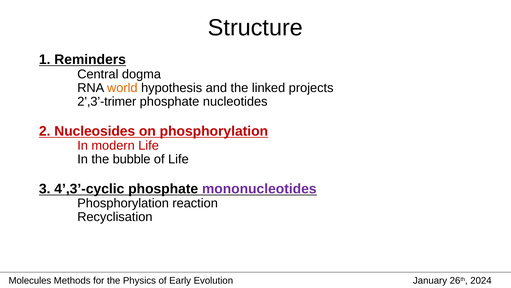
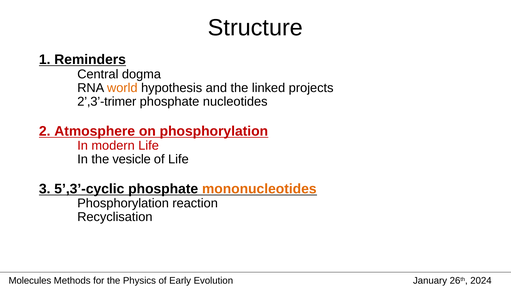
Nucleosides: Nucleosides -> Atmosphere (95, 131)
bubble: bubble -> vesicle (132, 159)
4’,3’-cyclic: 4’,3’-cyclic -> 5’,3’-cyclic (89, 188)
mononucleotides colour: purple -> orange (259, 188)
